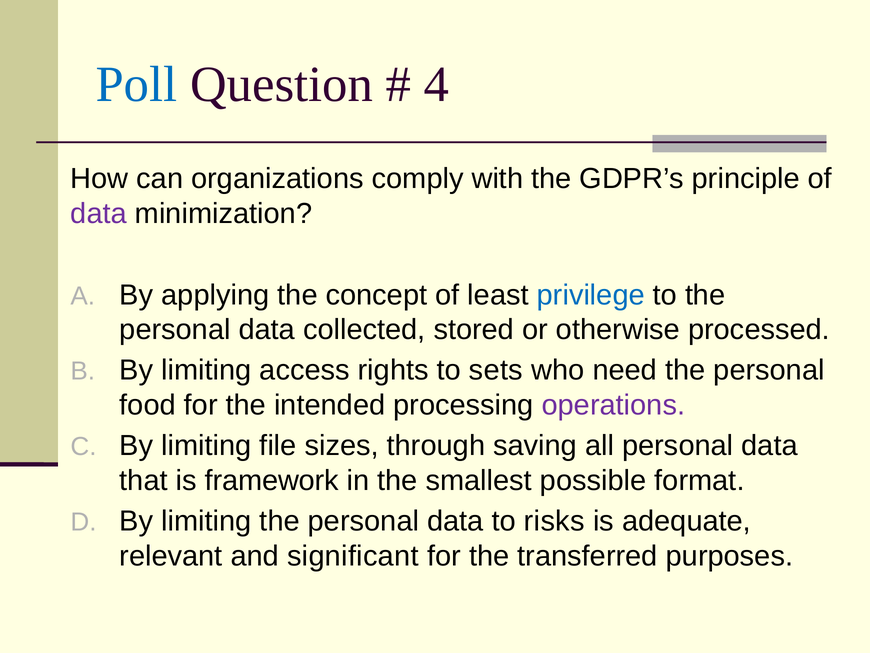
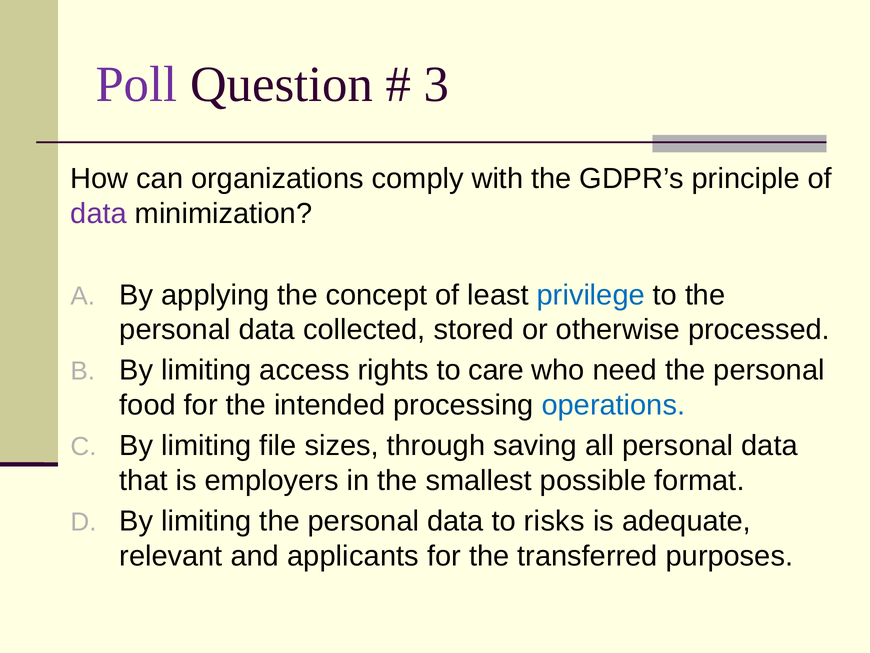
Poll colour: blue -> purple (137, 84)
4: 4 -> 3 (437, 84)
sets: sets -> care (496, 370)
operations colour: purple -> blue (613, 405)
framework: framework -> employers (272, 480)
significant: significant -> applicants (353, 556)
